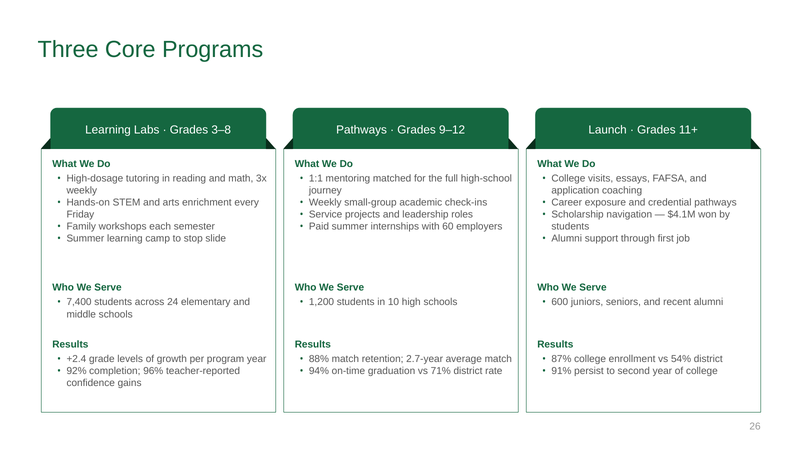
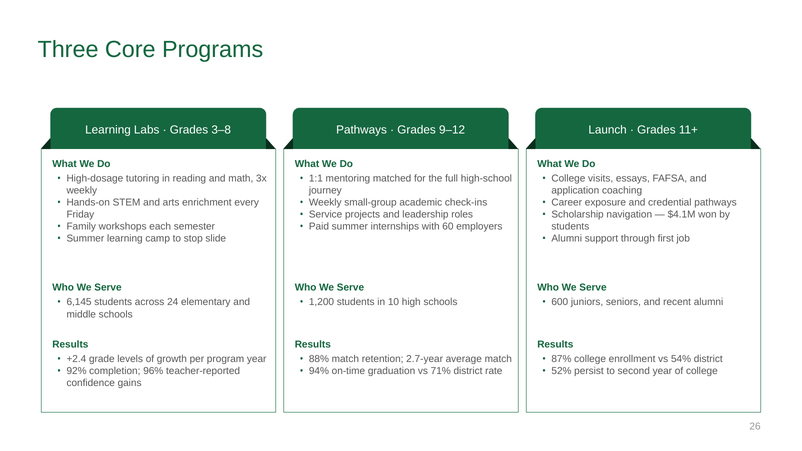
7,400: 7,400 -> 6,145 (79, 302)
91%: 91% -> 52% (561, 371)
